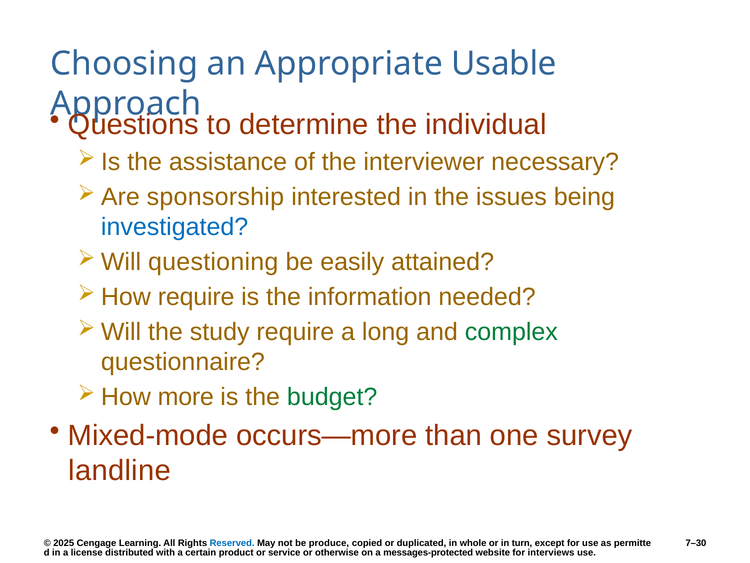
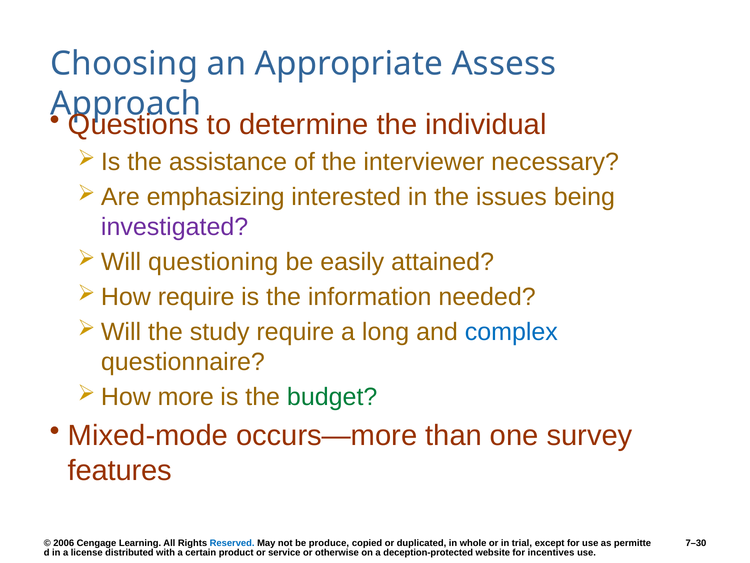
Usable: Usable -> Assess (504, 64)
sponsorship: sponsorship -> emphasizing (216, 197)
investigated colour: blue -> purple (175, 227)
complex colour: green -> blue (511, 332)
landline: landline -> features (120, 470)
2025: 2025 -> 2006 (64, 543)
turn: turn -> trial (522, 543)
messages-protected: messages-protected -> deception-protected (428, 552)
interviews: interviews -> incentives (551, 552)
